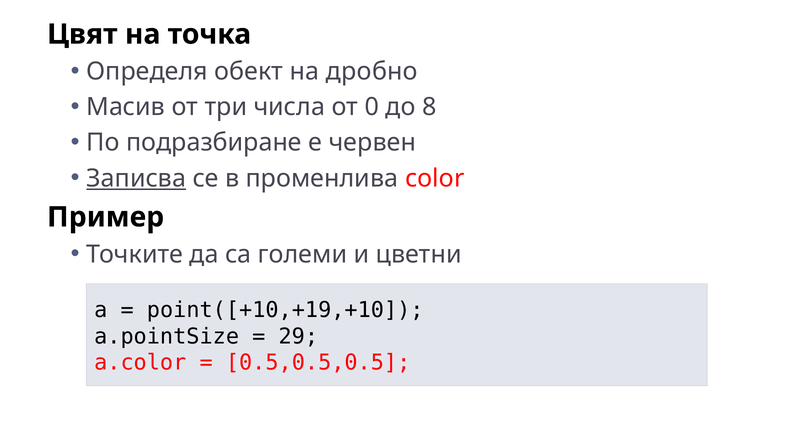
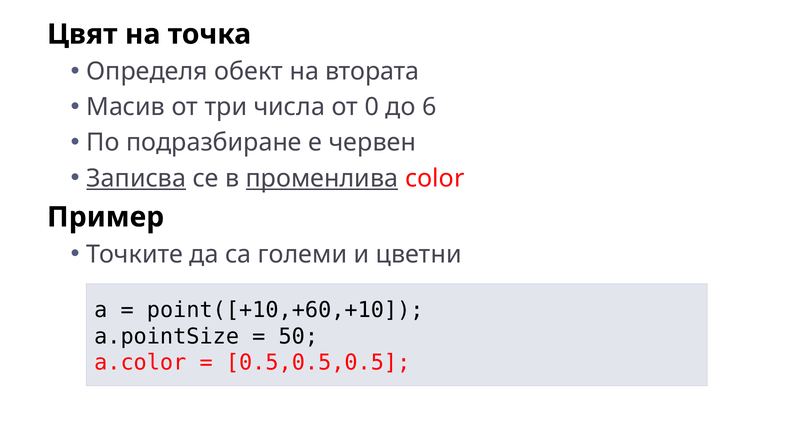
дробно: дробно -> втората (372, 72)
8: 8 -> 6 (429, 107)
променлива underline: none -> present (322, 178)
point([+10,+19,+10: point([+10,+19,+10 -> point([+10,+60,+10 (285, 310)
29: 29 -> 50 (298, 337)
